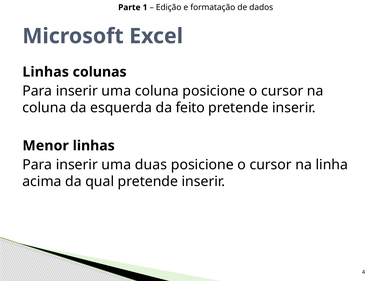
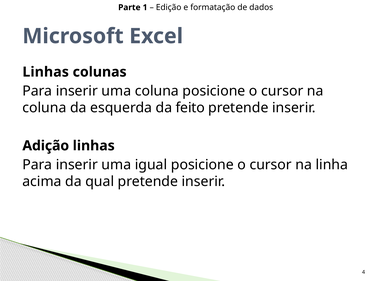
Menor: Menor -> Adição (46, 145)
duas: duas -> igual (151, 164)
